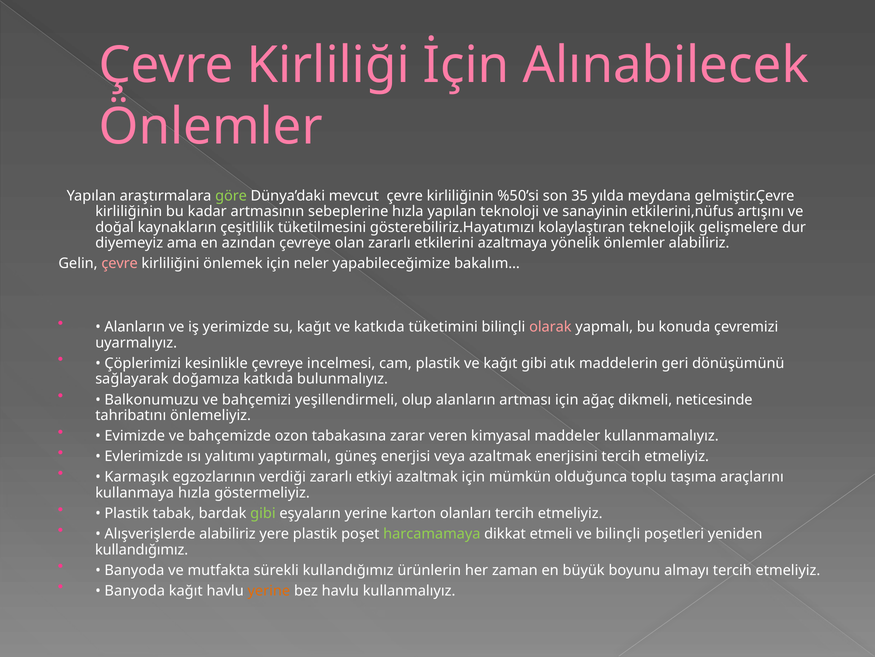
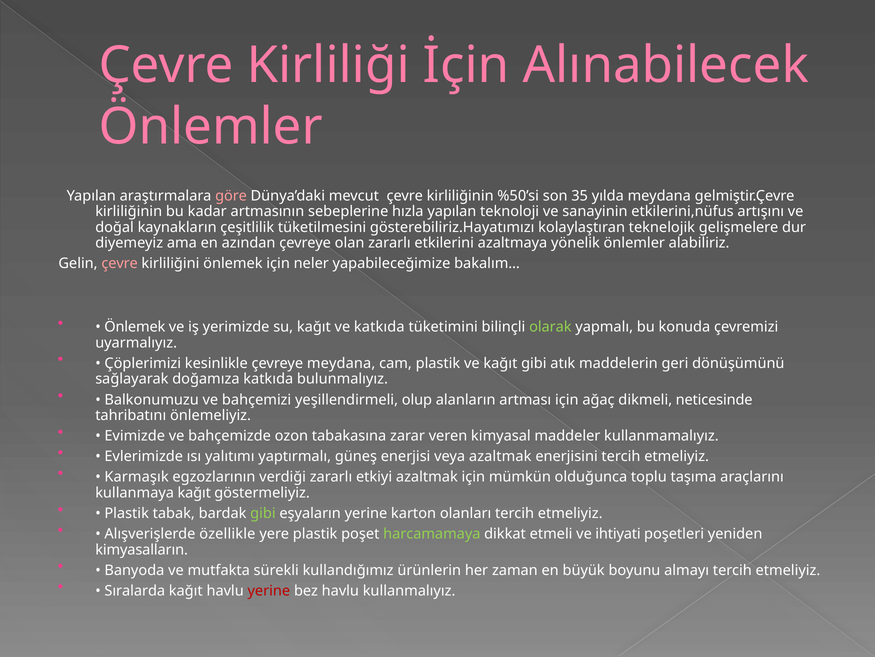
göre colour: light green -> pink (231, 195)
Alanların: Alanların -> Önlemek (135, 327)
olarak colour: pink -> light green (550, 327)
çevreye incelmesi: incelmesi -> meydana (341, 363)
kullanmaya hızla: hızla -> kağıt (194, 492)
Alışverişlerde alabiliriz: alabiliriz -> özellikle (227, 533)
ve bilinçli: bilinçli -> ihtiyati (618, 533)
kullandığımız: kullandığımız -> kimyasalların (142, 549)
Banyoda: Banyoda -> Sıralarda (135, 590)
yerine colour: orange -> red (269, 590)
